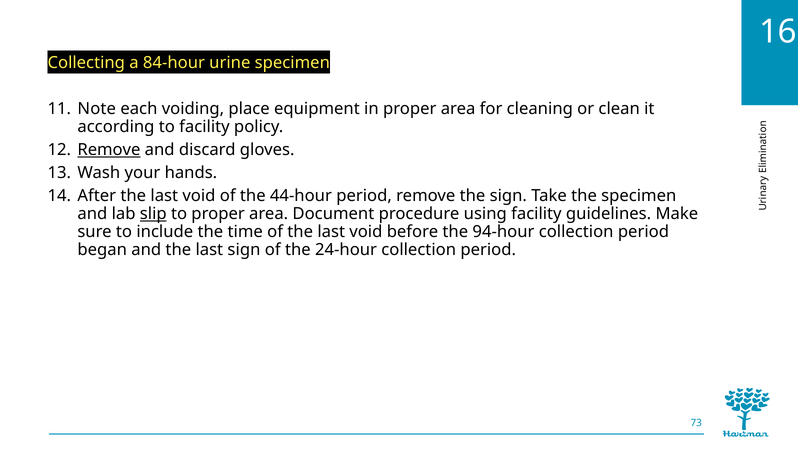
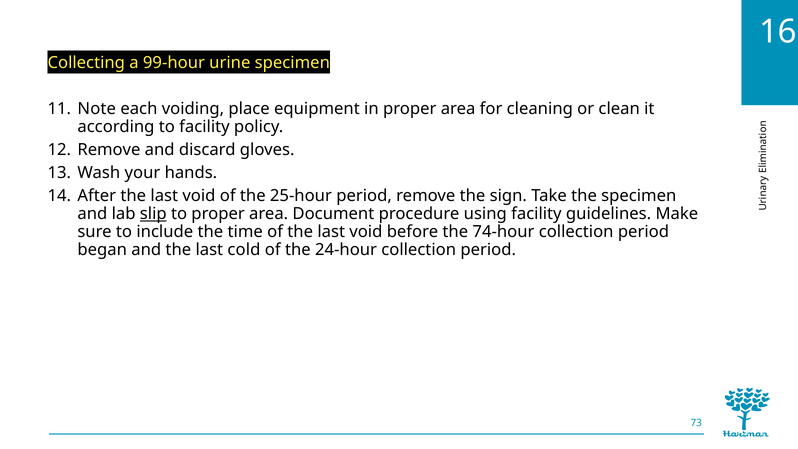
84-hour: 84-hour -> 99-hour (174, 63)
Remove underline: present -> none (109, 150)
44-hour: 44-hour -> 25-hour (301, 196)
94-hour: 94-hour -> 74-hour (503, 232)
last sign: sign -> cold (244, 250)
